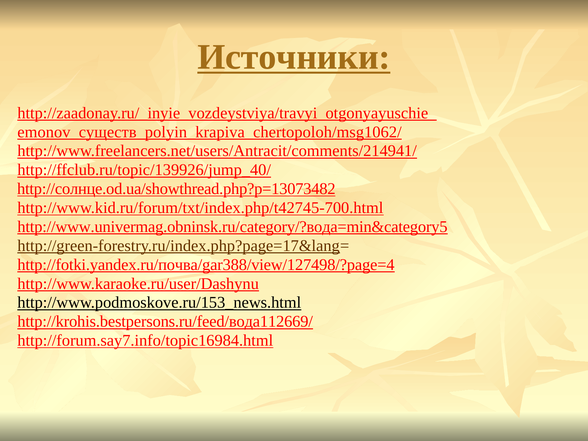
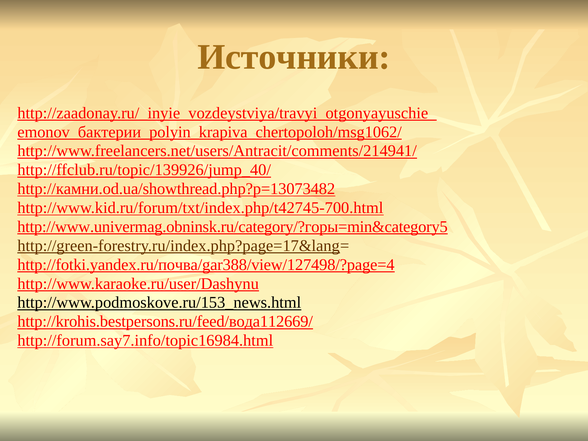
Источники underline: present -> none (294, 57)
emonov_существ_polyin_krapiva_chertopoloh/msg1062/: emonov_существ_polyin_krapiva_chertopoloh/msg1062/ -> emonov_бактерии_polyin_krapiva_chertopoloh/msg1062/ (210, 132)
http://солнце.od.ua/showthread.php?p=13073482: http://солнце.od.ua/showthread.php?p=13073482 -> http://камни.od.ua/showthread.php?p=13073482 (176, 189)
http://www.univermag.obninsk.ru/category/?вода=min&category5: http://www.univermag.obninsk.ru/category/?вода=min&category5 -> http://www.univermag.obninsk.ru/category/?горы=min&category5 (232, 227)
